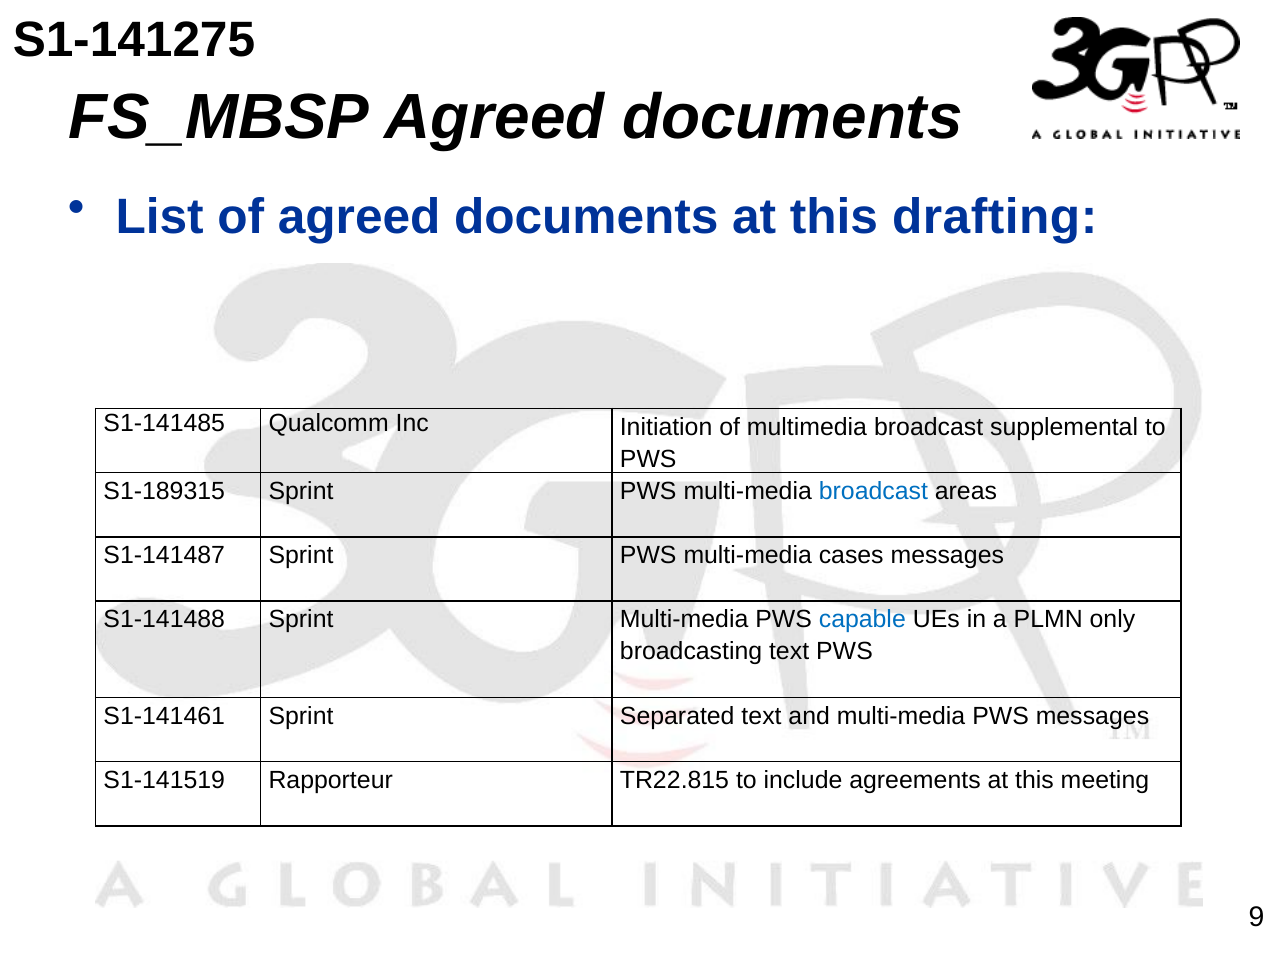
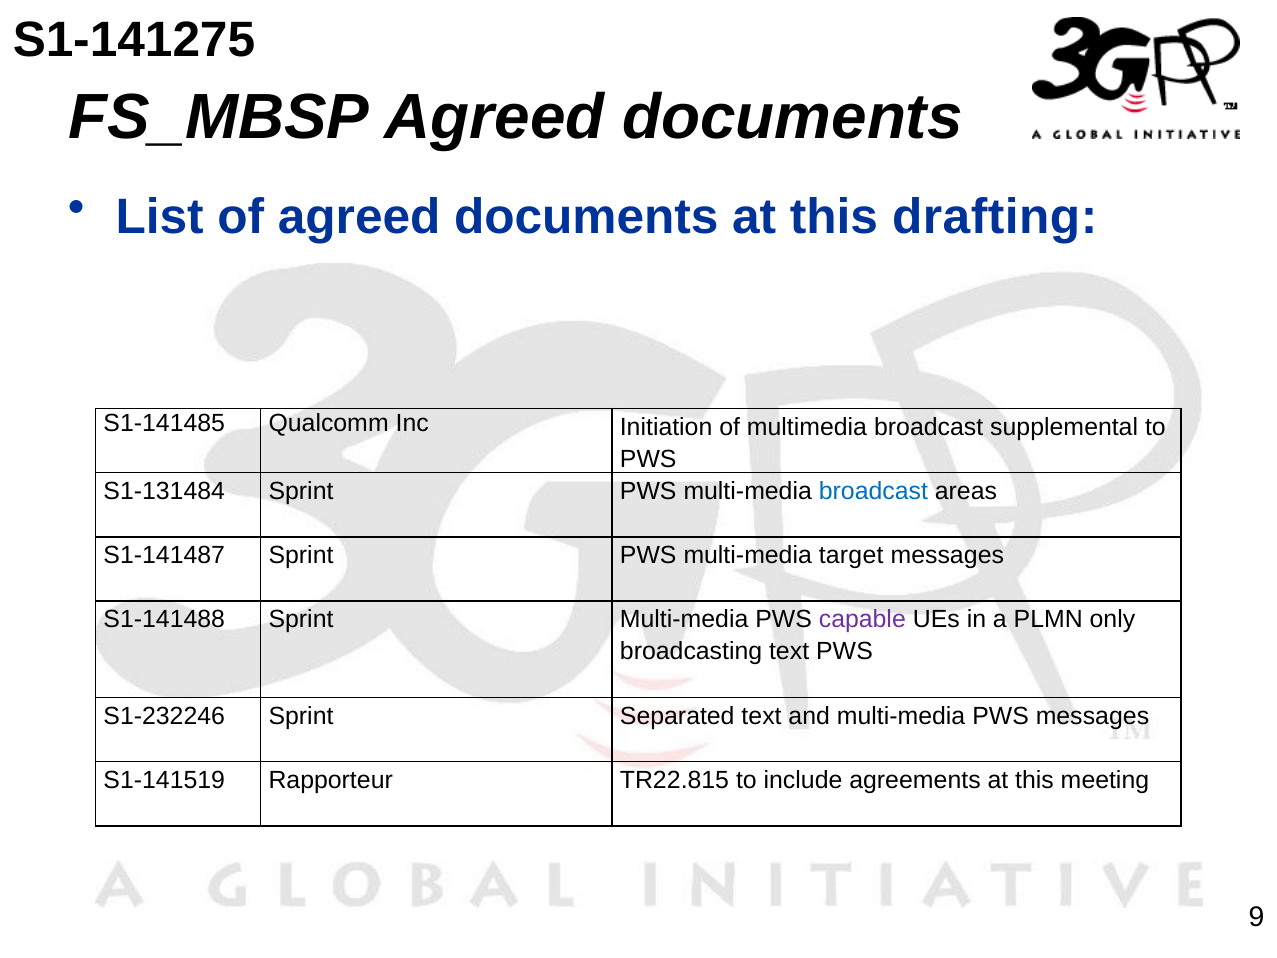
S1-189315: S1-189315 -> S1-131484 (164, 491)
cases: cases -> target (851, 555)
capable colour: blue -> purple (862, 620)
S1-141461: S1-141461 -> S1-232246 (164, 716)
